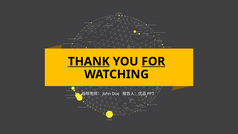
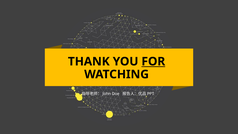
THANK underline: present -> none (89, 61)
